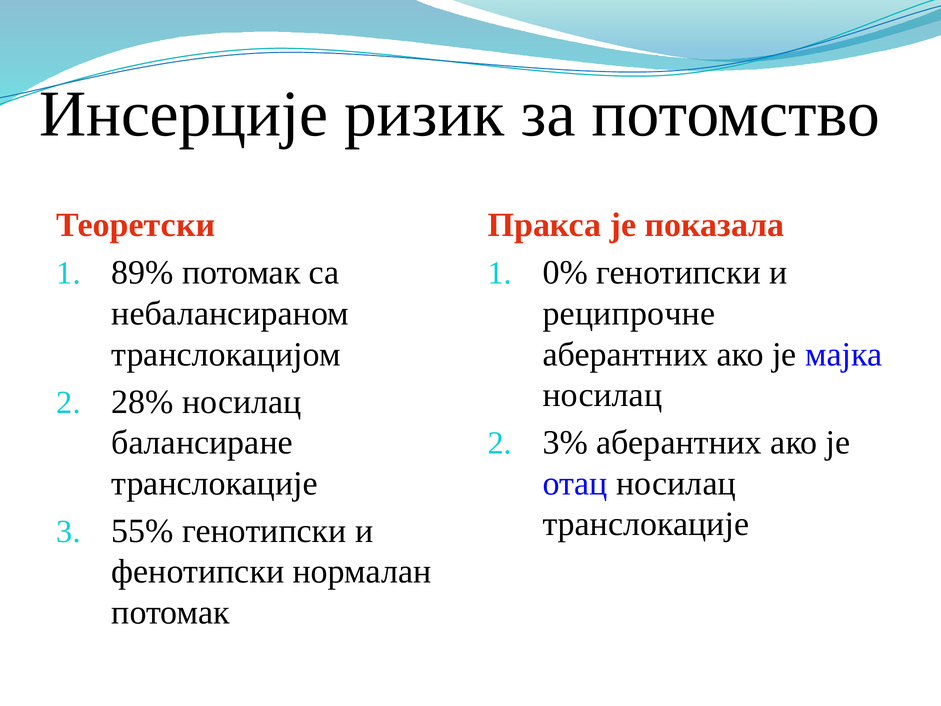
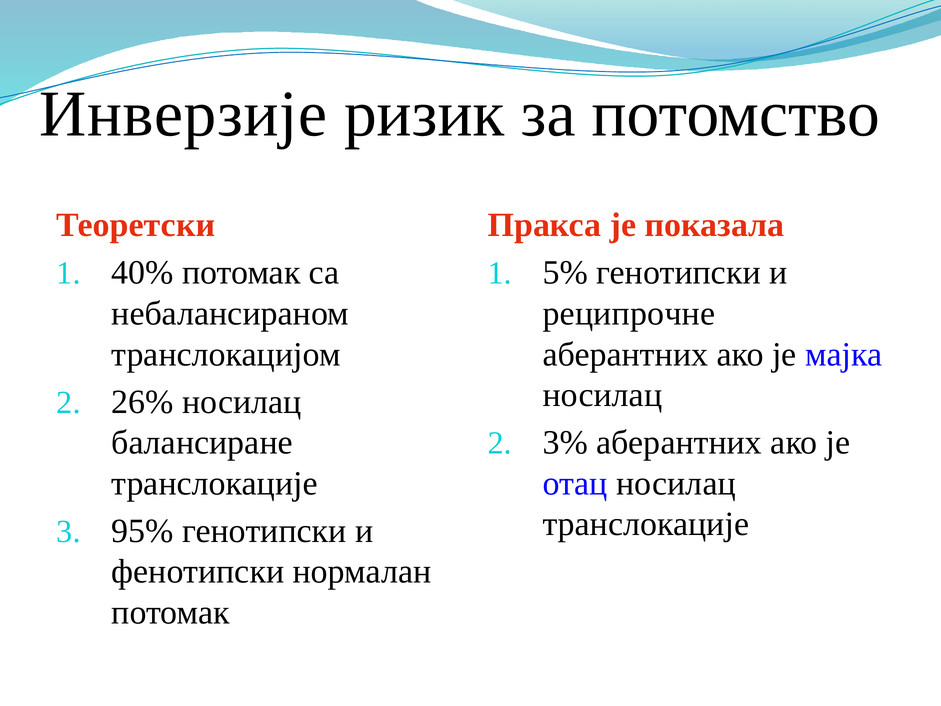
Инсерције: Инсерције -> Инверзије (183, 114)
89%: 89% -> 40% (143, 273)
0%: 0% -> 5% (565, 273)
28%: 28% -> 26% (143, 402)
55%: 55% -> 95% (143, 531)
